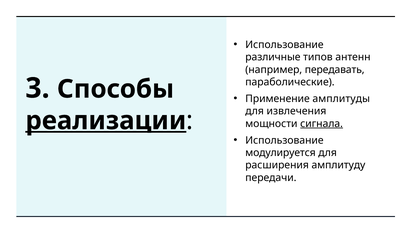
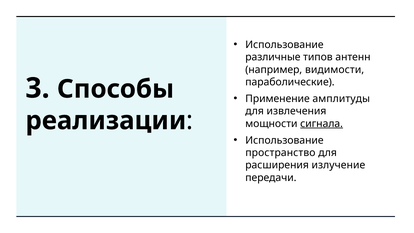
передавать: передавать -> видимости (335, 70)
реализации underline: present -> none (106, 121)
модулируется: модулируется -> пространство (280, 153)
амплитуду: амплитуду -> излучение (338, 165)
